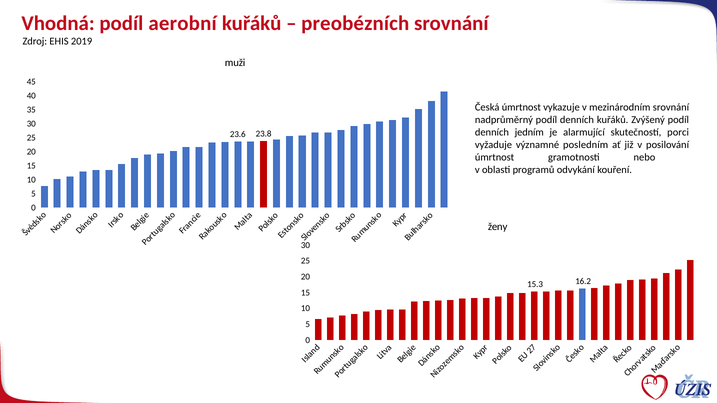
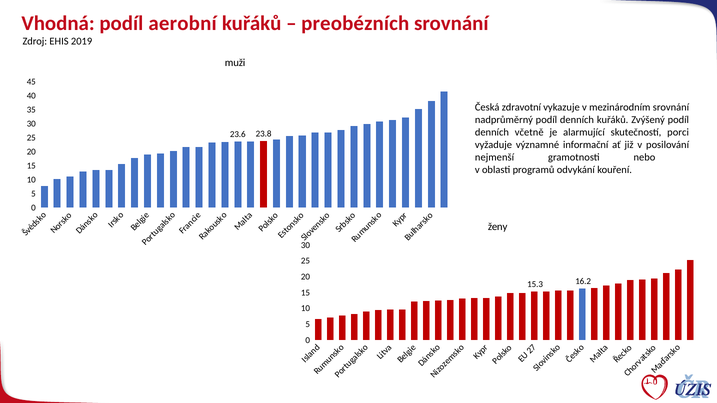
Česká úmrtnost: úmrtnost -> zdravotní (521, 107)
jedním: jedním -> včetně (529, 132)
posledním: posledním -> informační (586, 145)
úmrtnost: úmrtnost -> nejmenší (495, 157)
